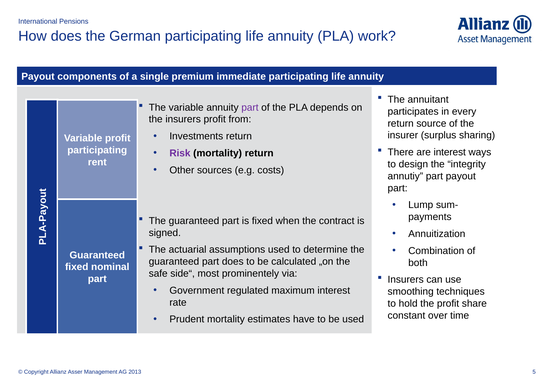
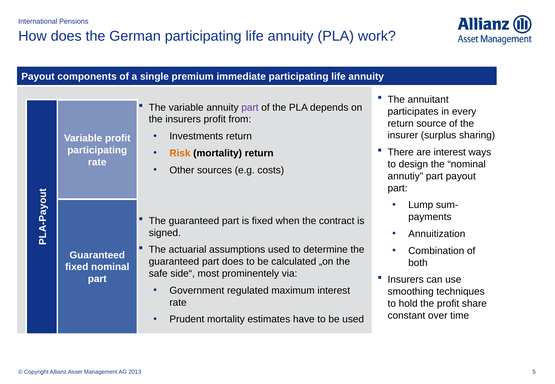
Risk colour: purple -> orange (180, 153)
rent: rent -> rate (97, 162)
the integrity: integrity -> nominal (467, 164)
